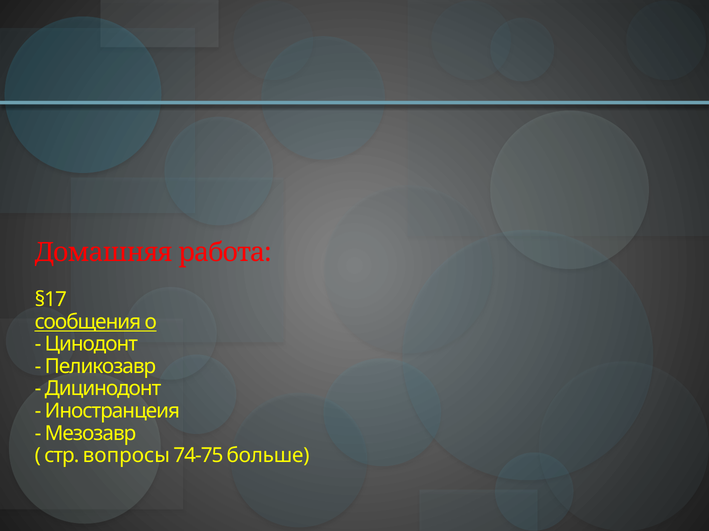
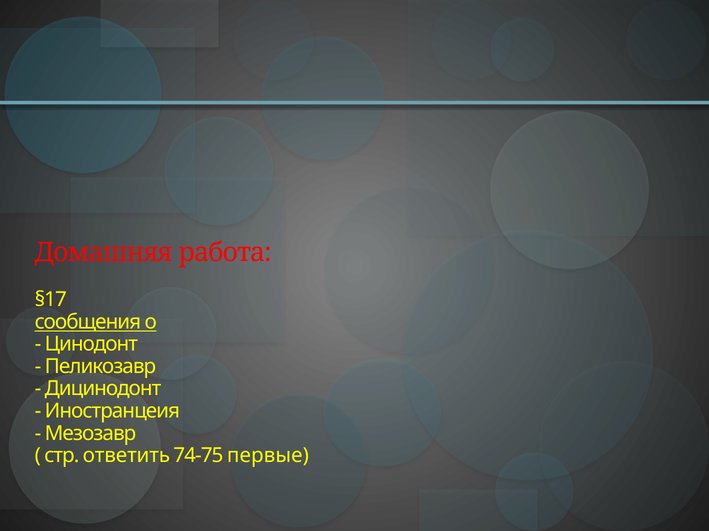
вопросы: вопросы -> ответить (126, 456)
больше: больше -> первые (268, 456)
